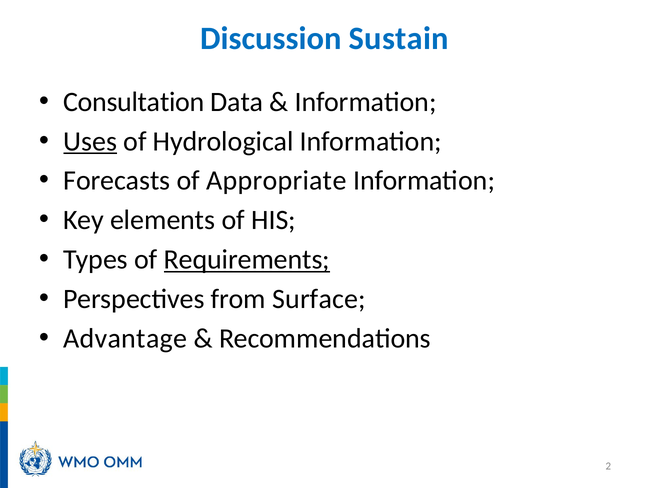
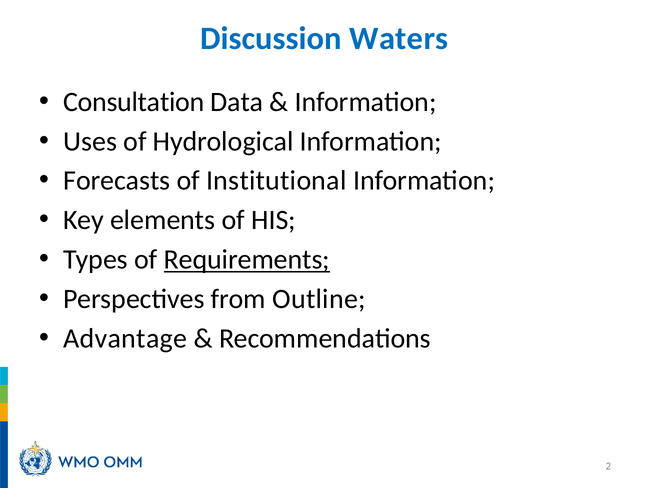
Sustain: Sustain -> Waters (399, 38)
Uses underline: present -> none (90, 141)
Appropriate: Appropriate -> Institutional (276, 181)
Surface: Surface -> Outline (319, 299)
